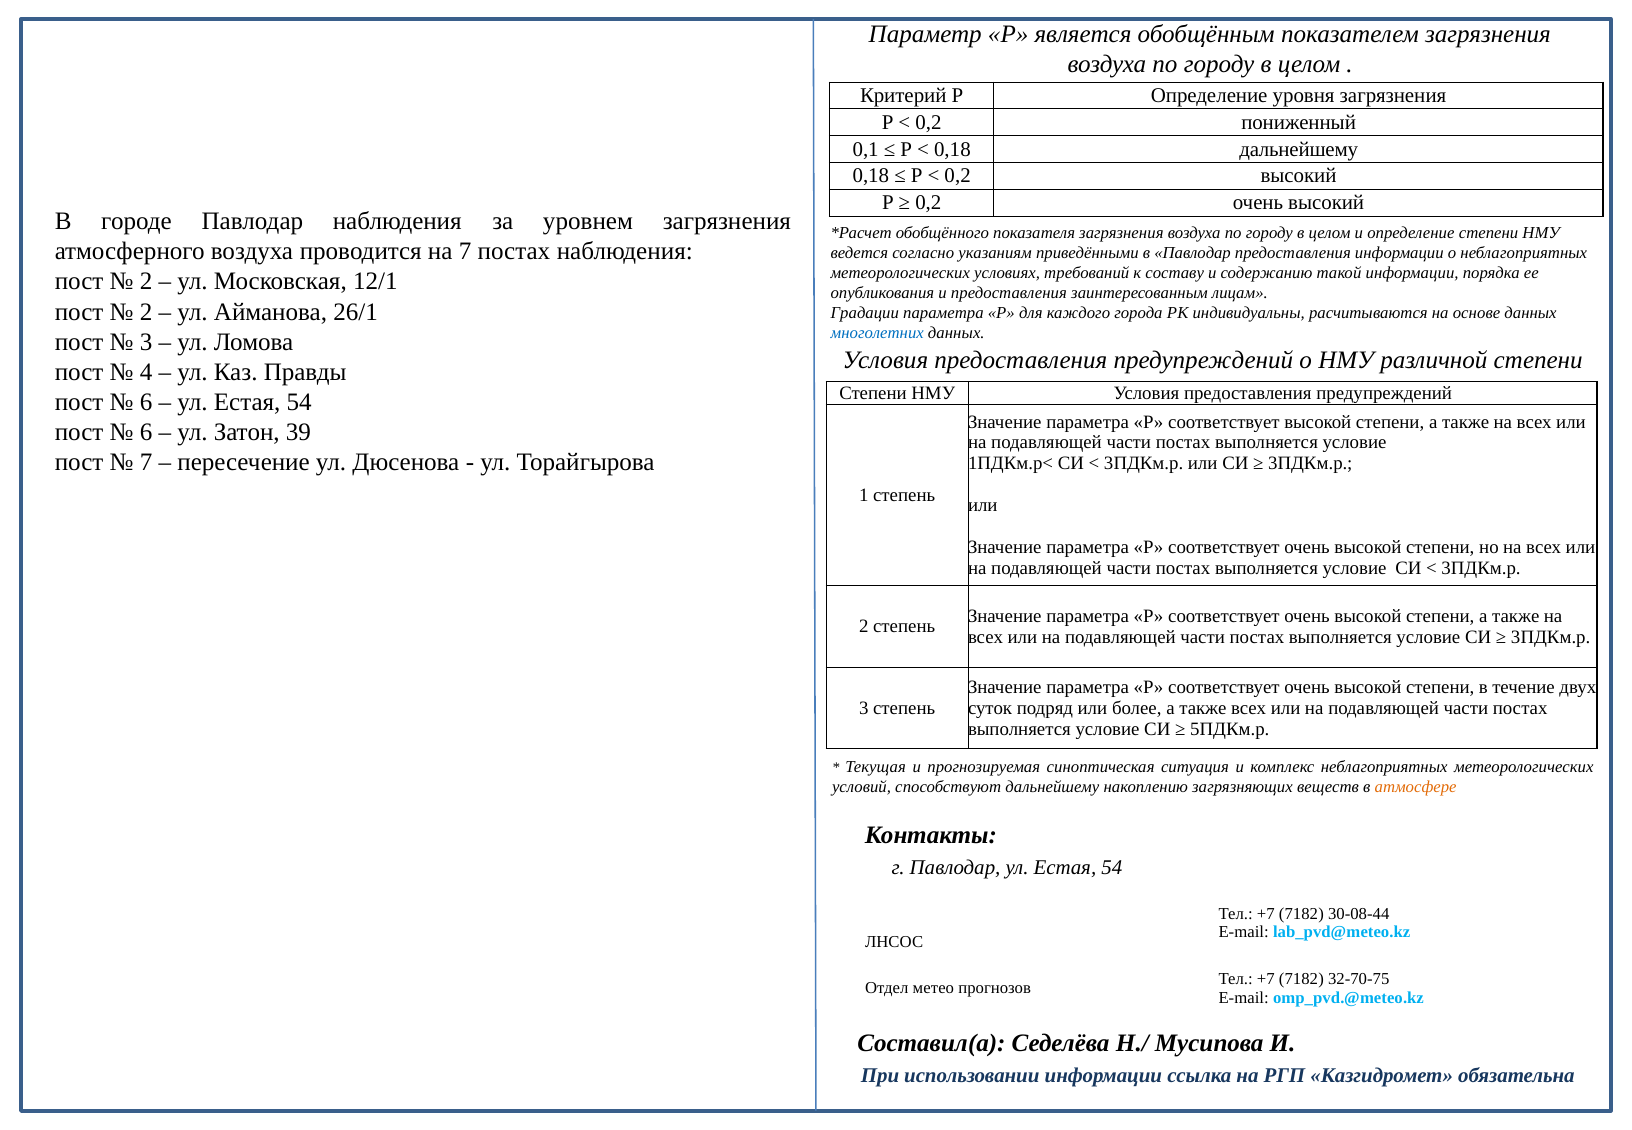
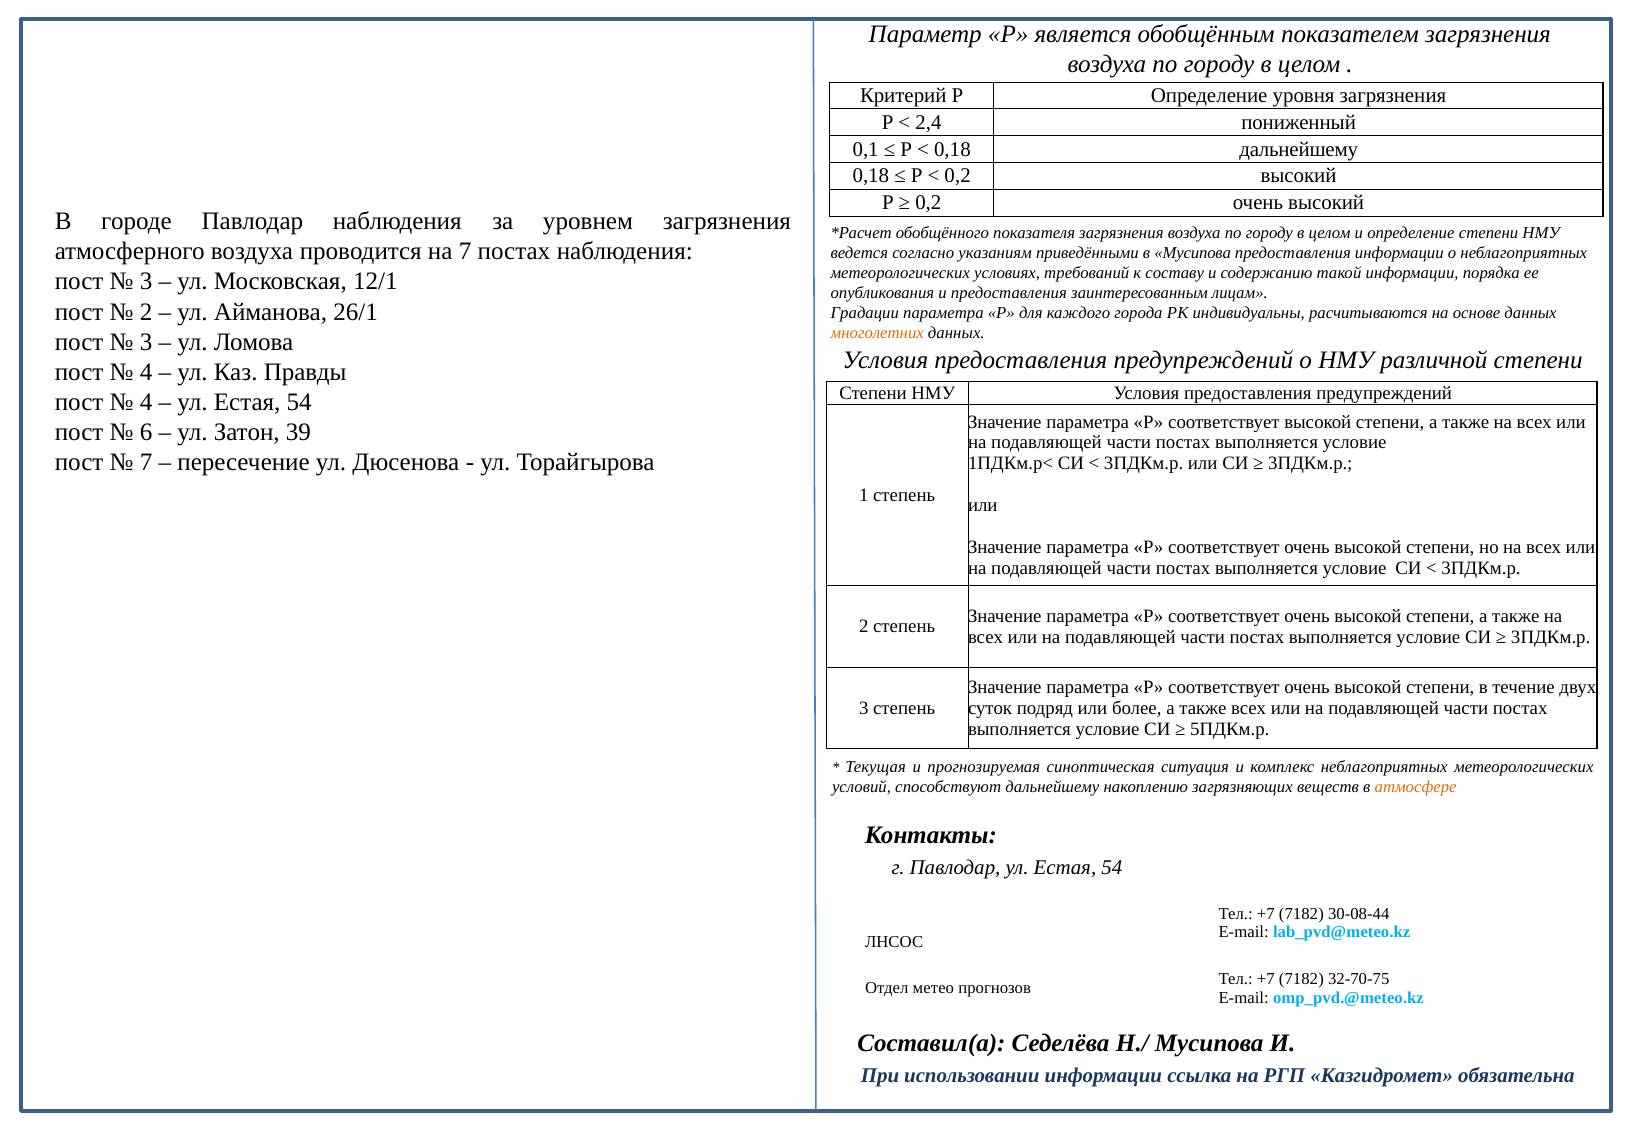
0,2: 0,2 -> 2,4 (928, 122)
в Павлодар: Павлодар -> Мусипова (1193, 253)
2: 2 -> 3 (146, 282)
многолетних colour: blue -> orange (877, 333)
6: 6 -> 4 (146, 402)
